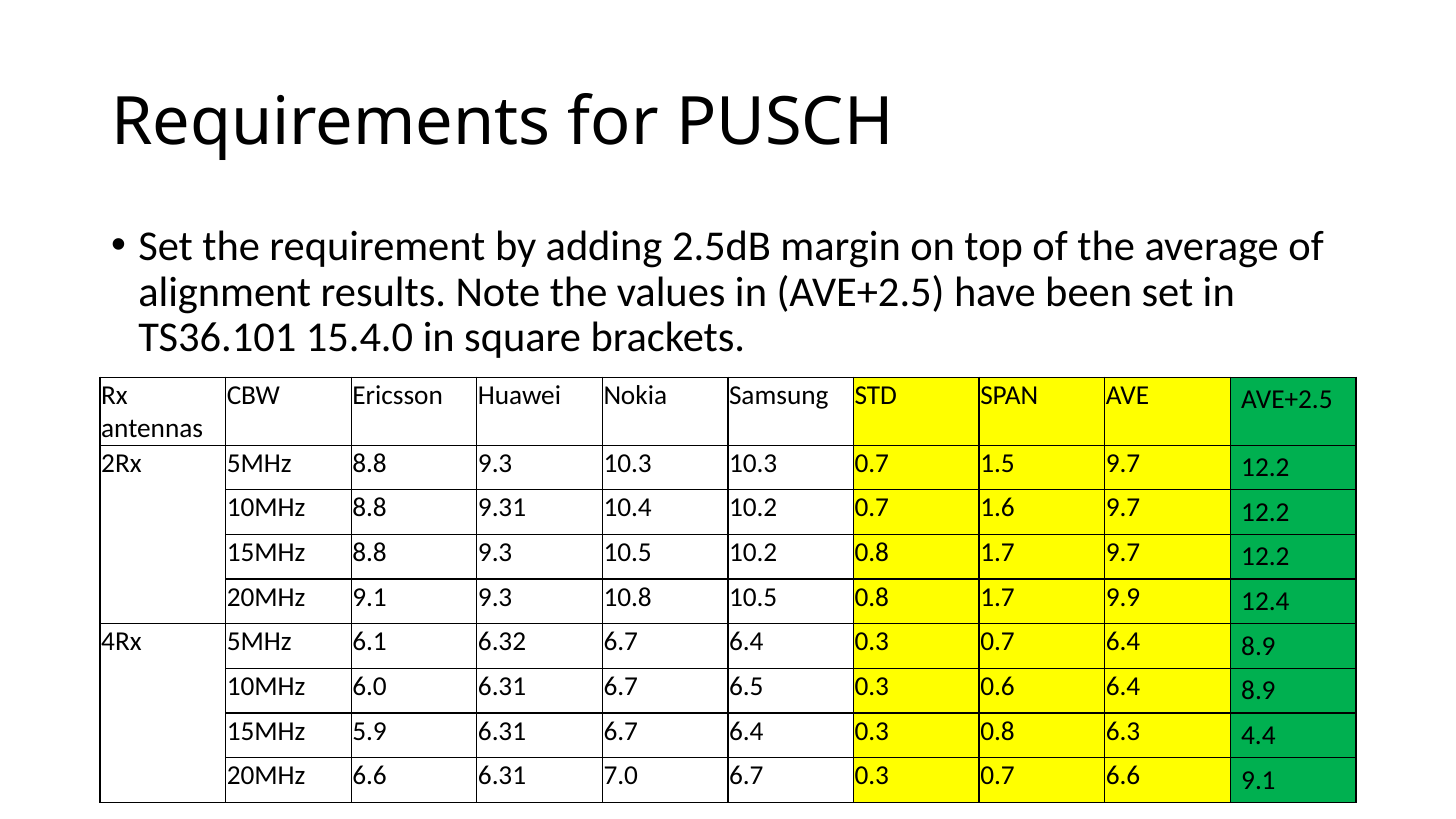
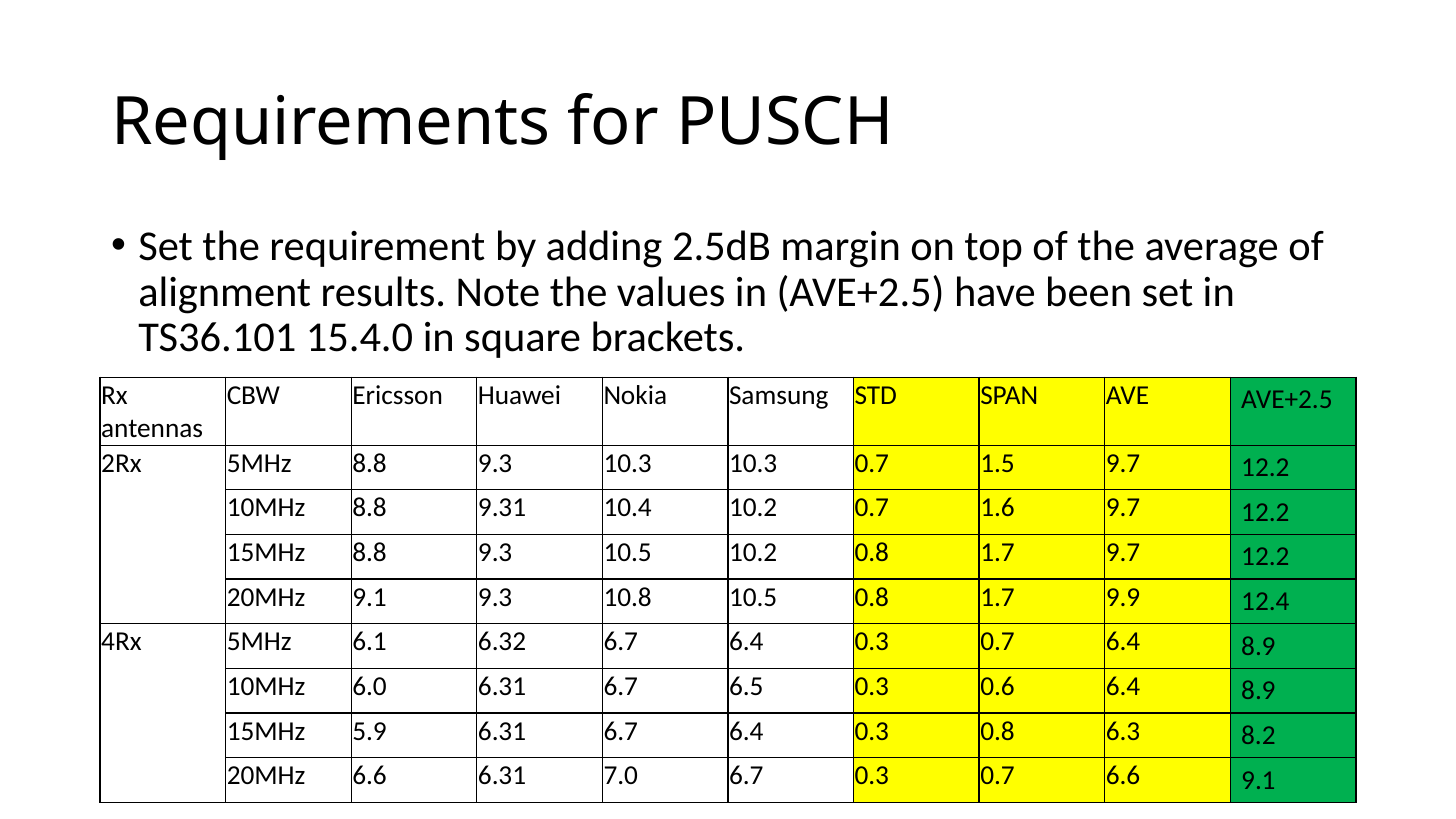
4.4: 4.4 -> 8.2 (1258, 735)
